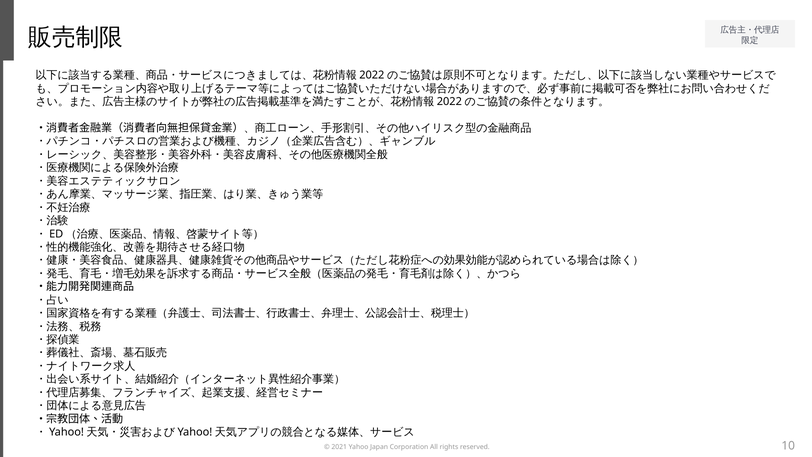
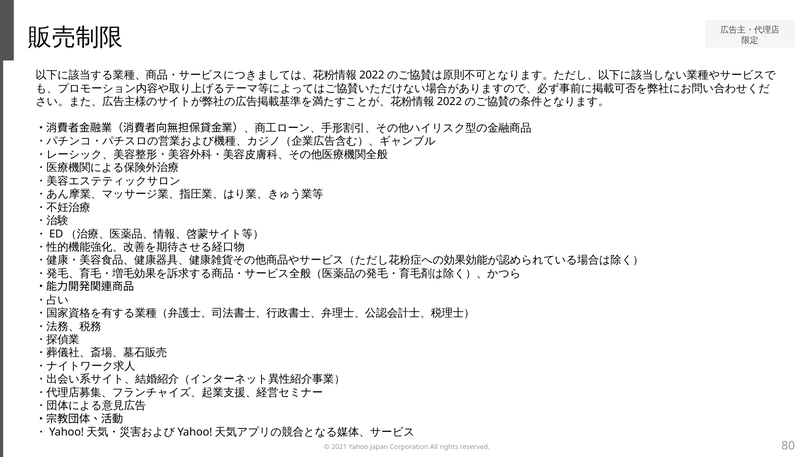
10: 10 -> 80 (788, 446)
